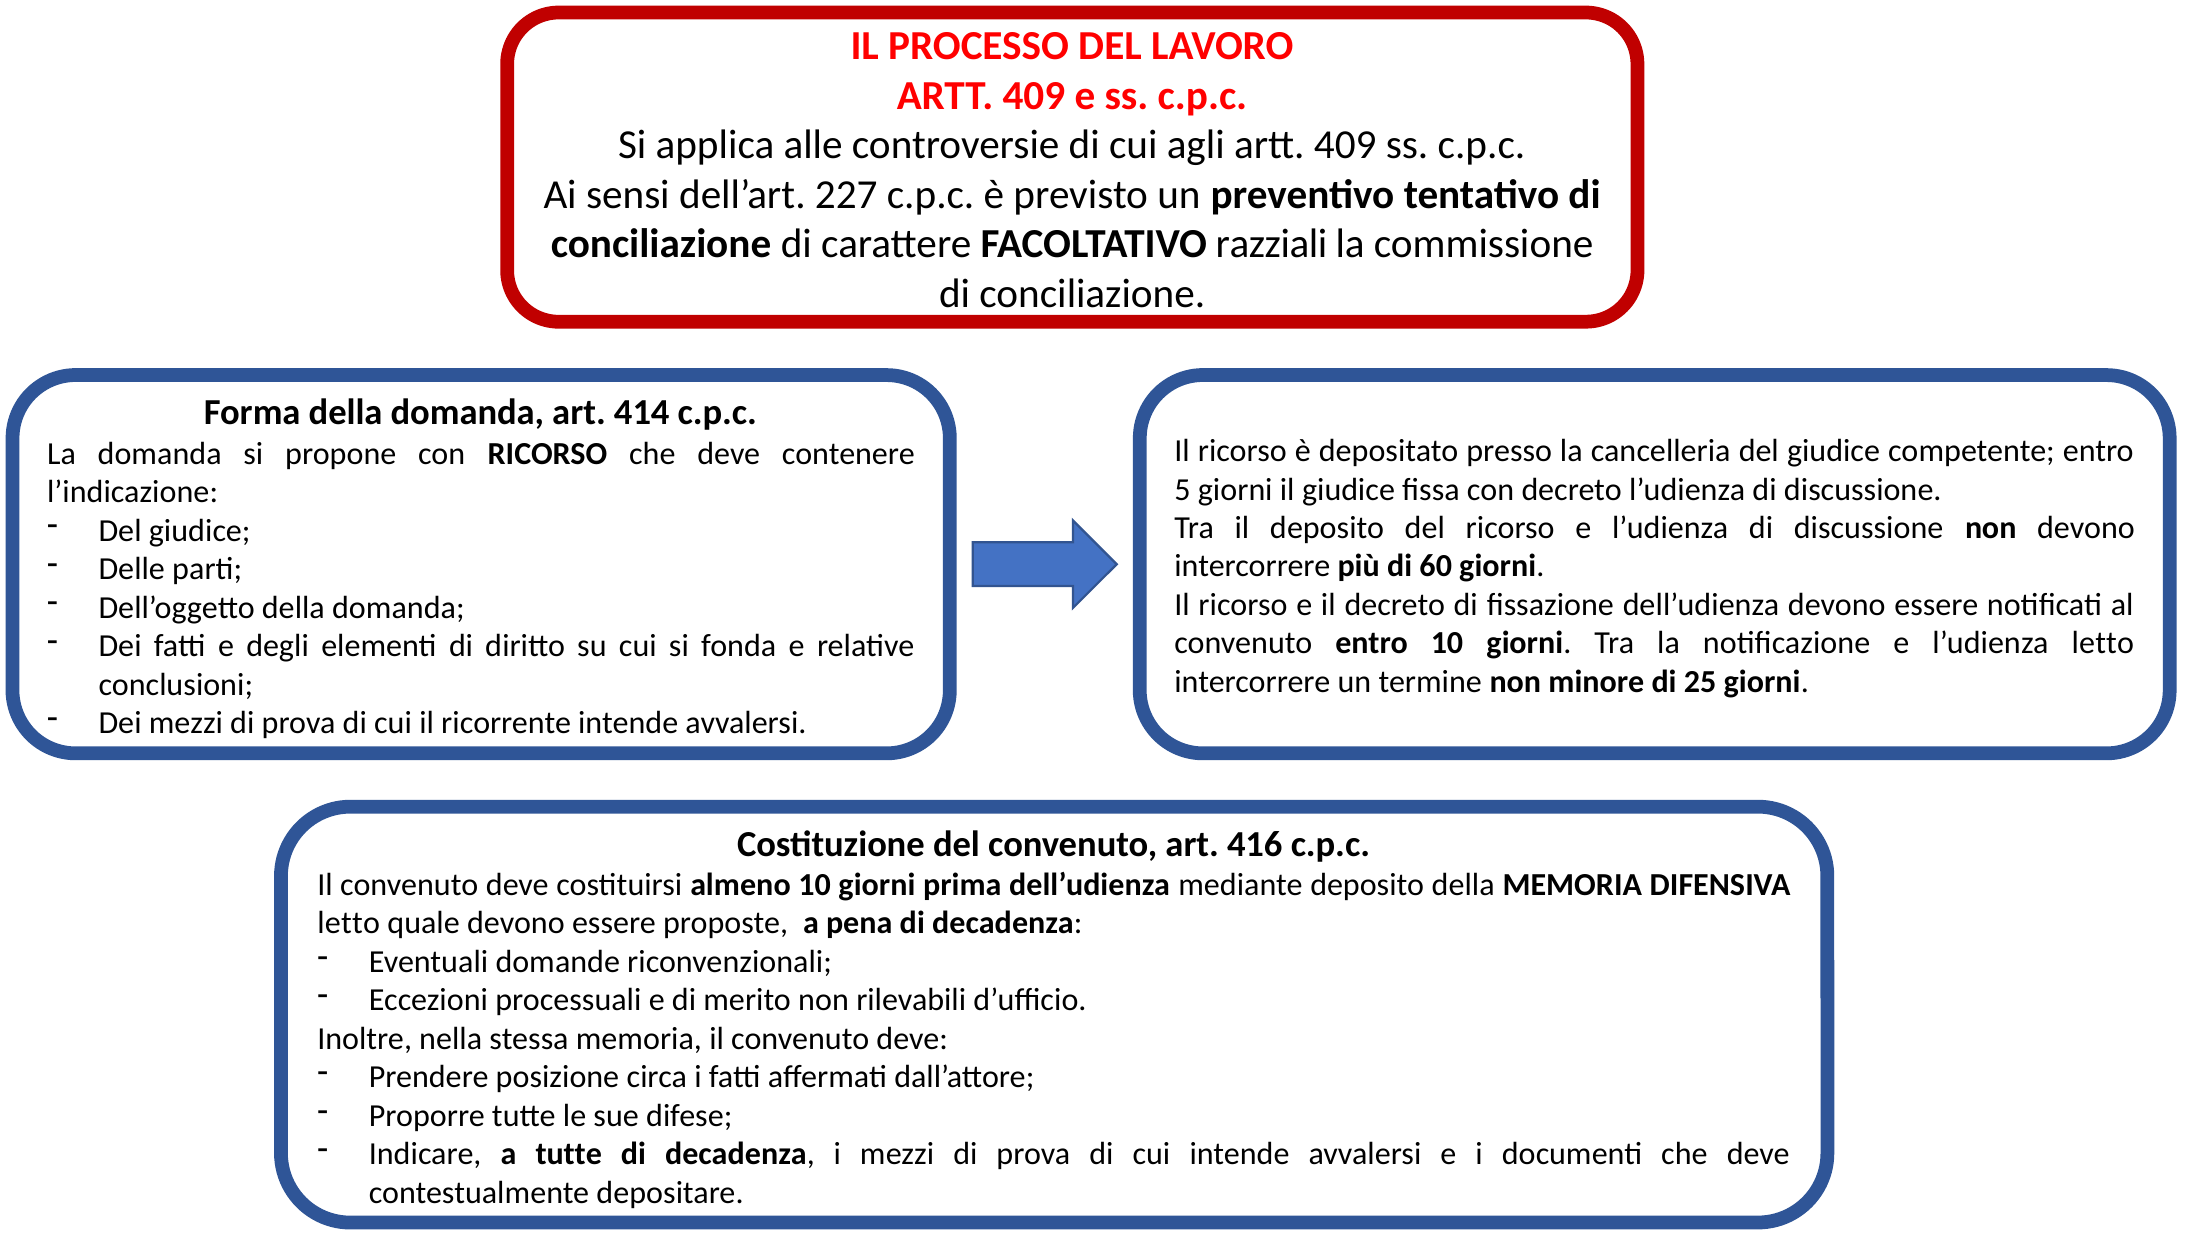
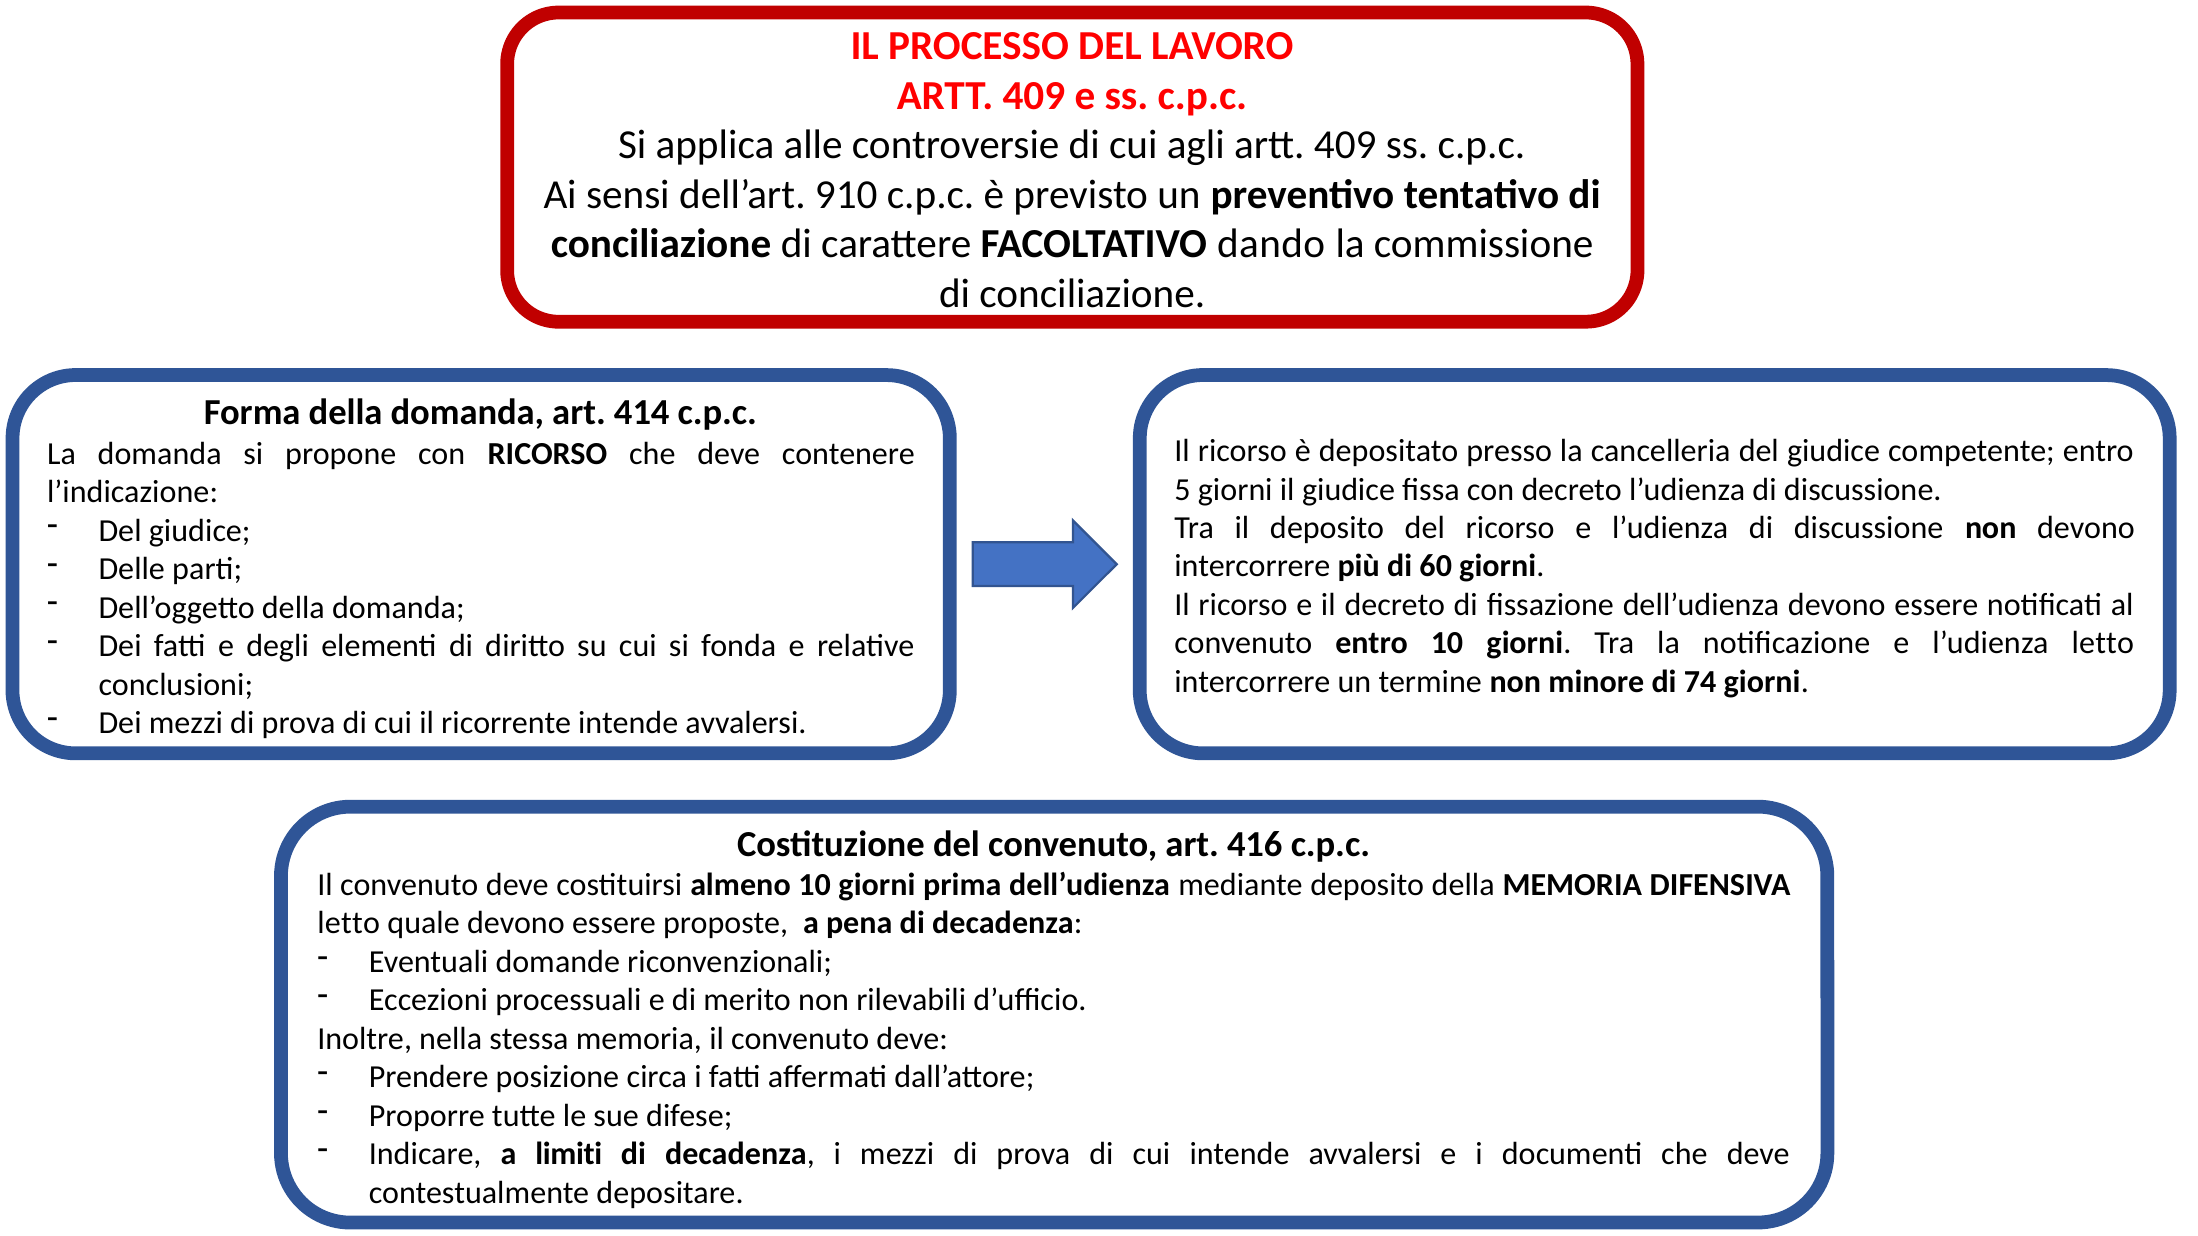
227: 227 -> 910 (846, 195)
razziali: razziali -> dando (1271, 244)
25: 25 -> 74 (1700, 682)
a tutte: tutte -> limiti (569, 1155)
